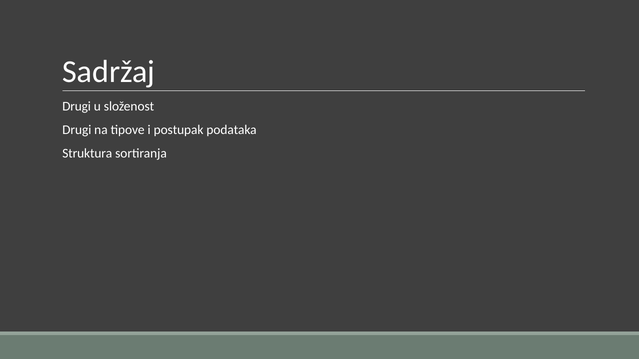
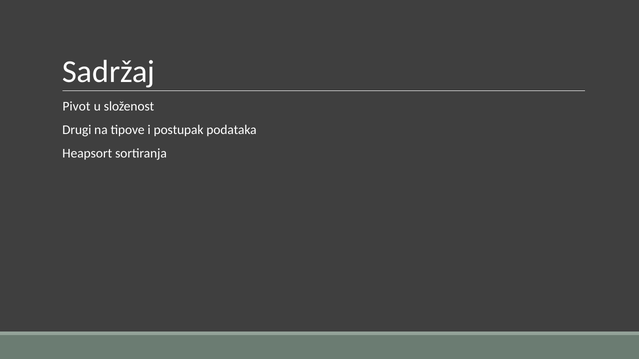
Drugi: Drugi -> Pivot (76, 106)
Struktura: Struktura -> Heapsort (87, 154)
